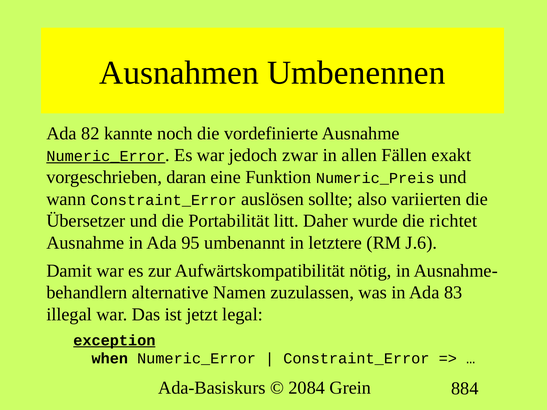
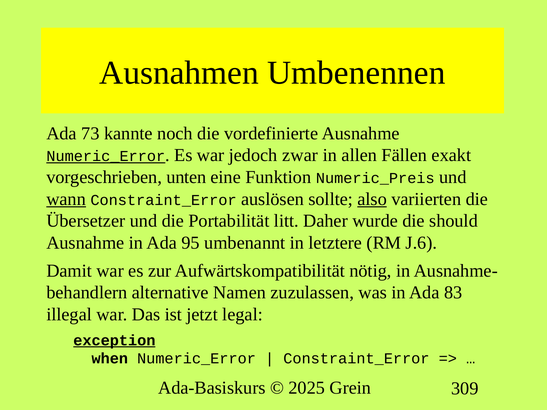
82: 82 -> 73 (90, 134)
daran: daran -> unten (186, 177)
wann underline: none -> present (66, 199)
also underline: none -> present (372, 199)
richtet: richtet -> should (454, 221)
2084: 2084 -> 2025 (307, 388)
884: 884 -> 309 (465, 389)
